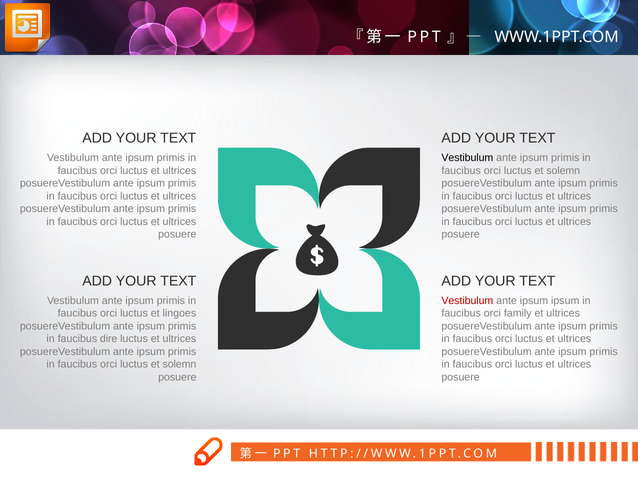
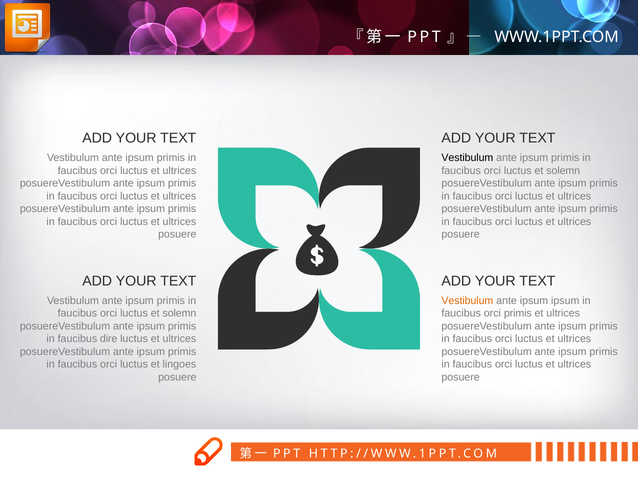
Vestibulum colour: red -> orange (467, 301)
lingoes: lingoes -> solemn (179, 314)
orci family: family -> primis (518, 314)
solemn: solemn -> lingoes (179, 365)
